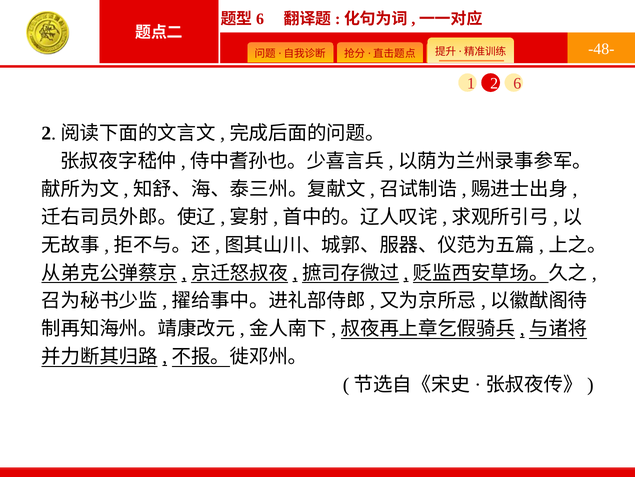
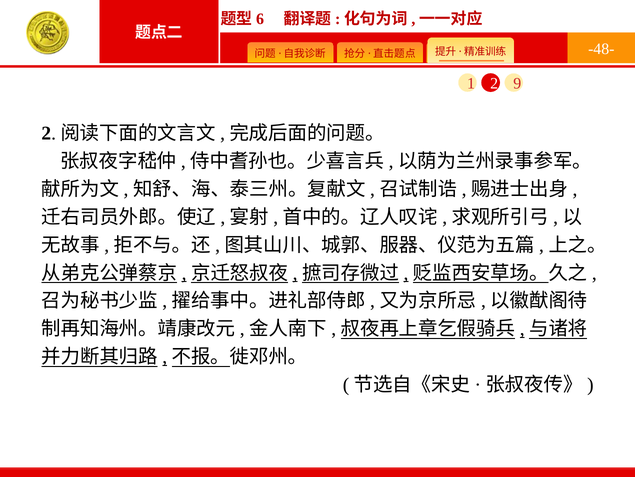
6: 6 -> 9 (517, 84)
